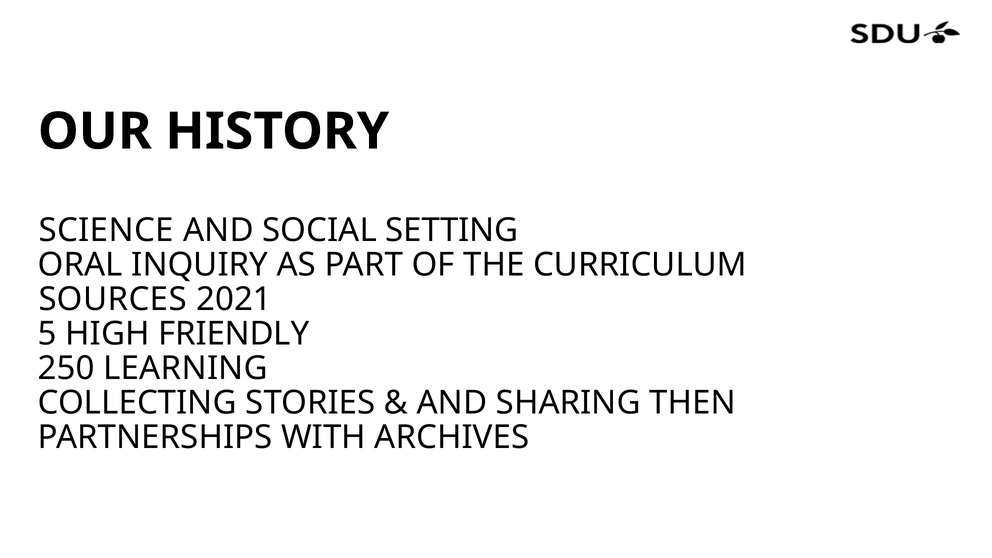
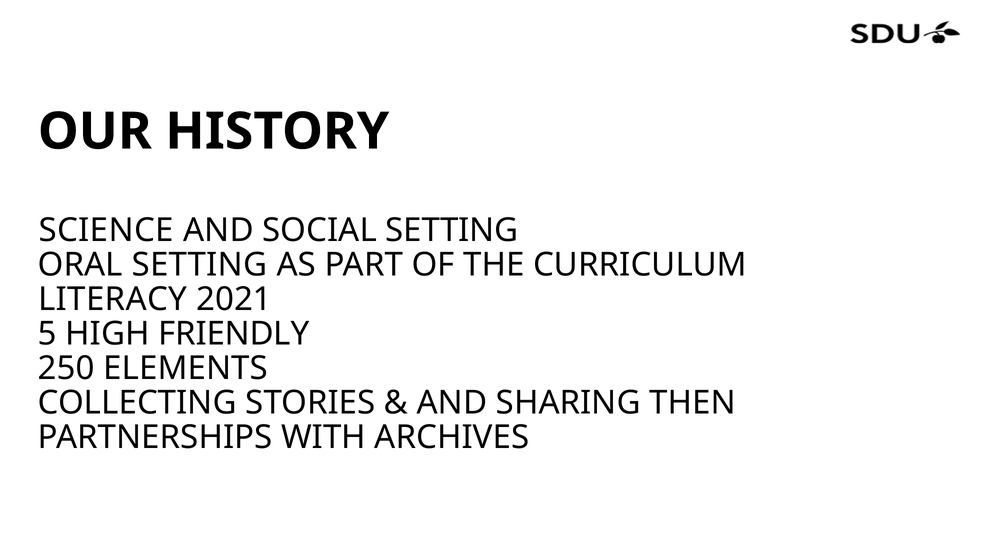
ORAL INQUIRY: INQUIRY -> SETTING (200, 265)
SOURCES: SOURCES -> LITERACY (113, 299)
LEARNING: LEARNING -> ELEMENTS (186, 368)
